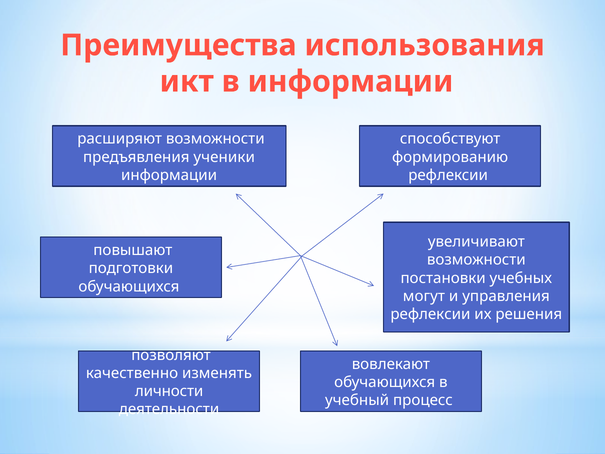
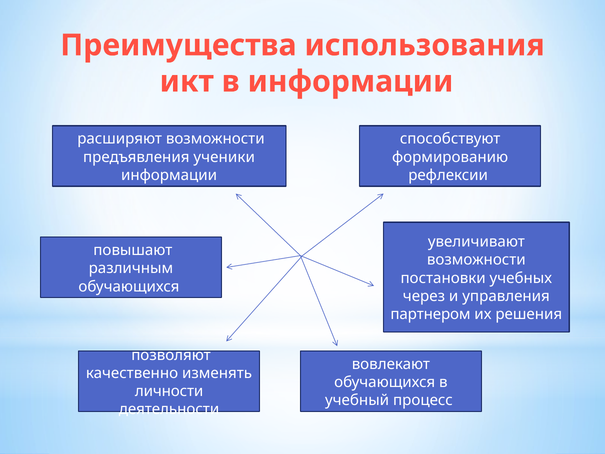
подготовки: подготовки -> различным (131, 268)
могут: могут -> через (424, 296)
рефлексии: рефлексии -> партнером (431, 314)
